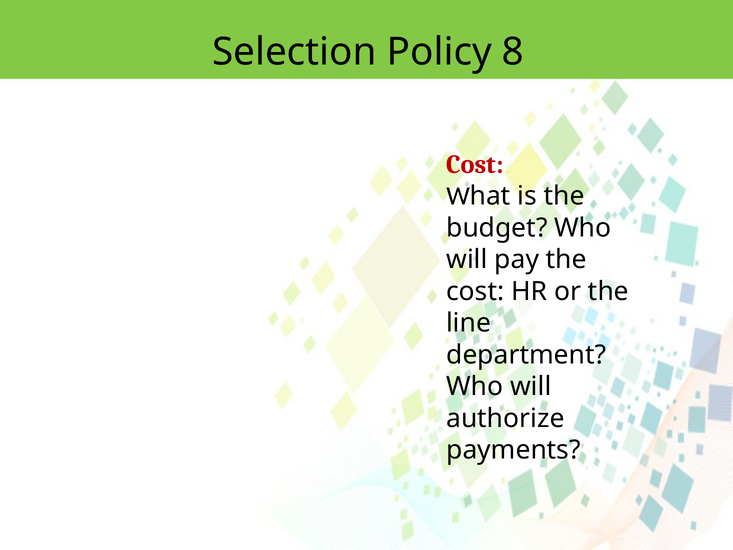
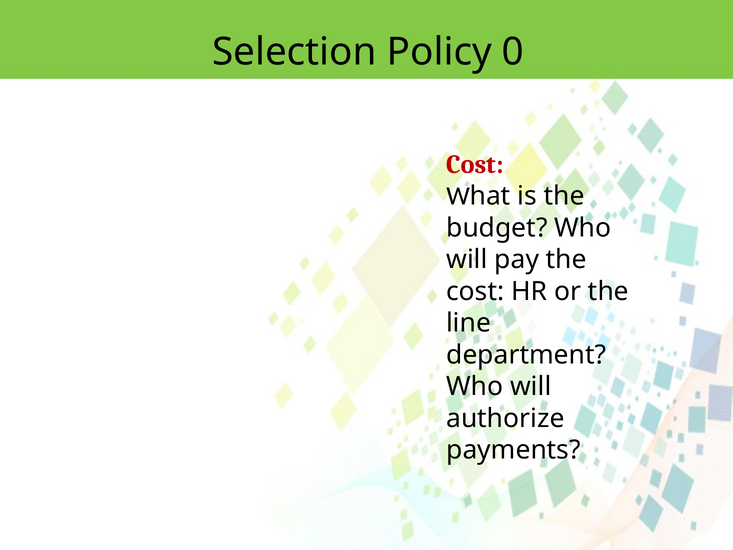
8: 8 -> 0 (513, 52)
